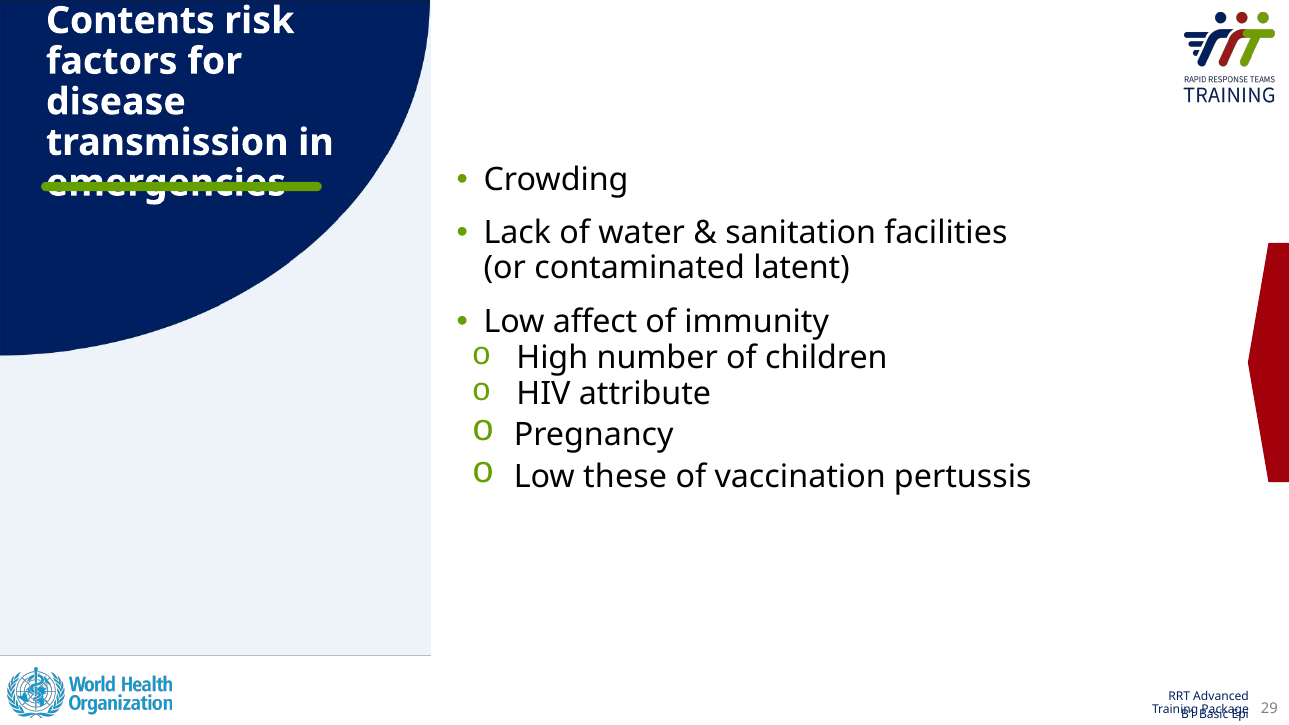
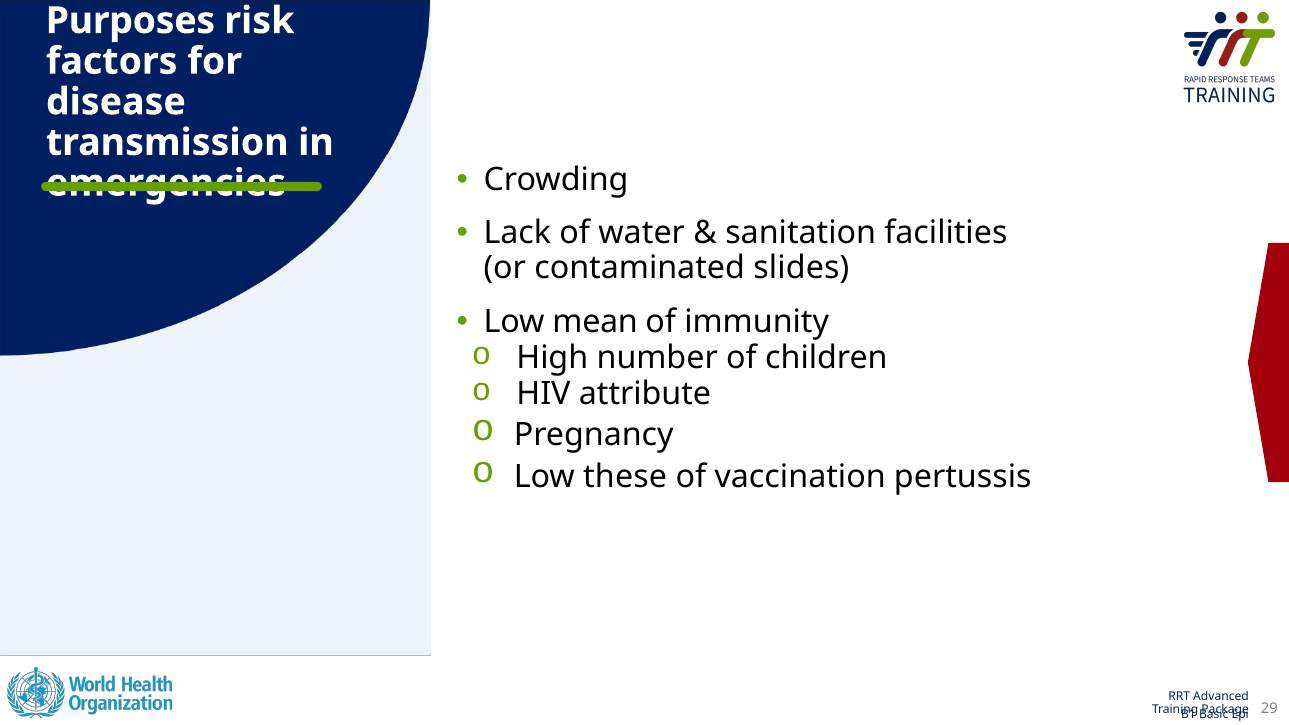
Contents: Contents -> Purposes (130, 21)
latent: latent -> slides (801, 268)
affect: affect -> mean (595, 322)
